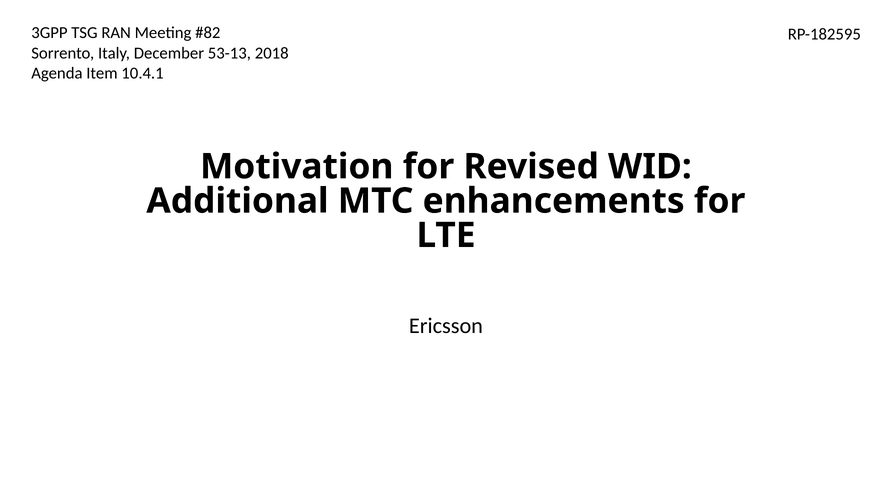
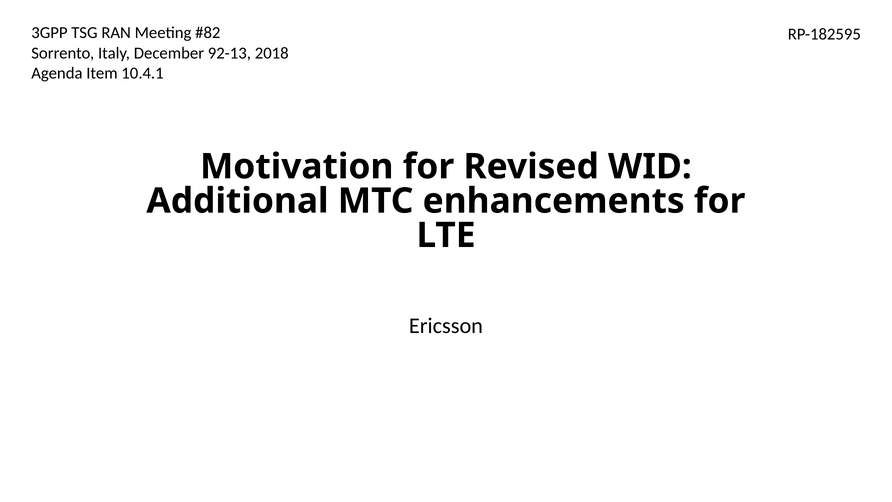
53-13: 53-13 -> 92-13 (229, 53)
